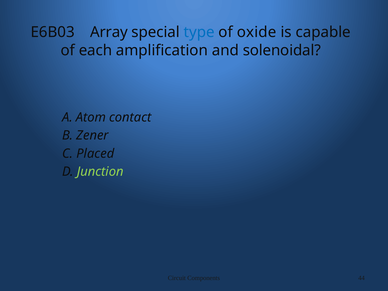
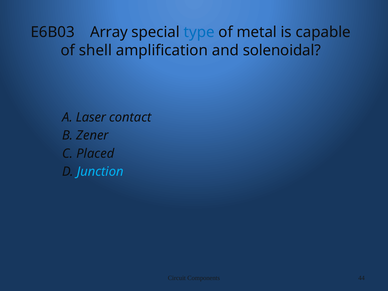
oxide: oxide -> metal (257, 32)
each: each -> shell (95, 50)
Atom: Atom -> Laser (91, 117)
Junction colour: light green -> light blue (100, 172)
